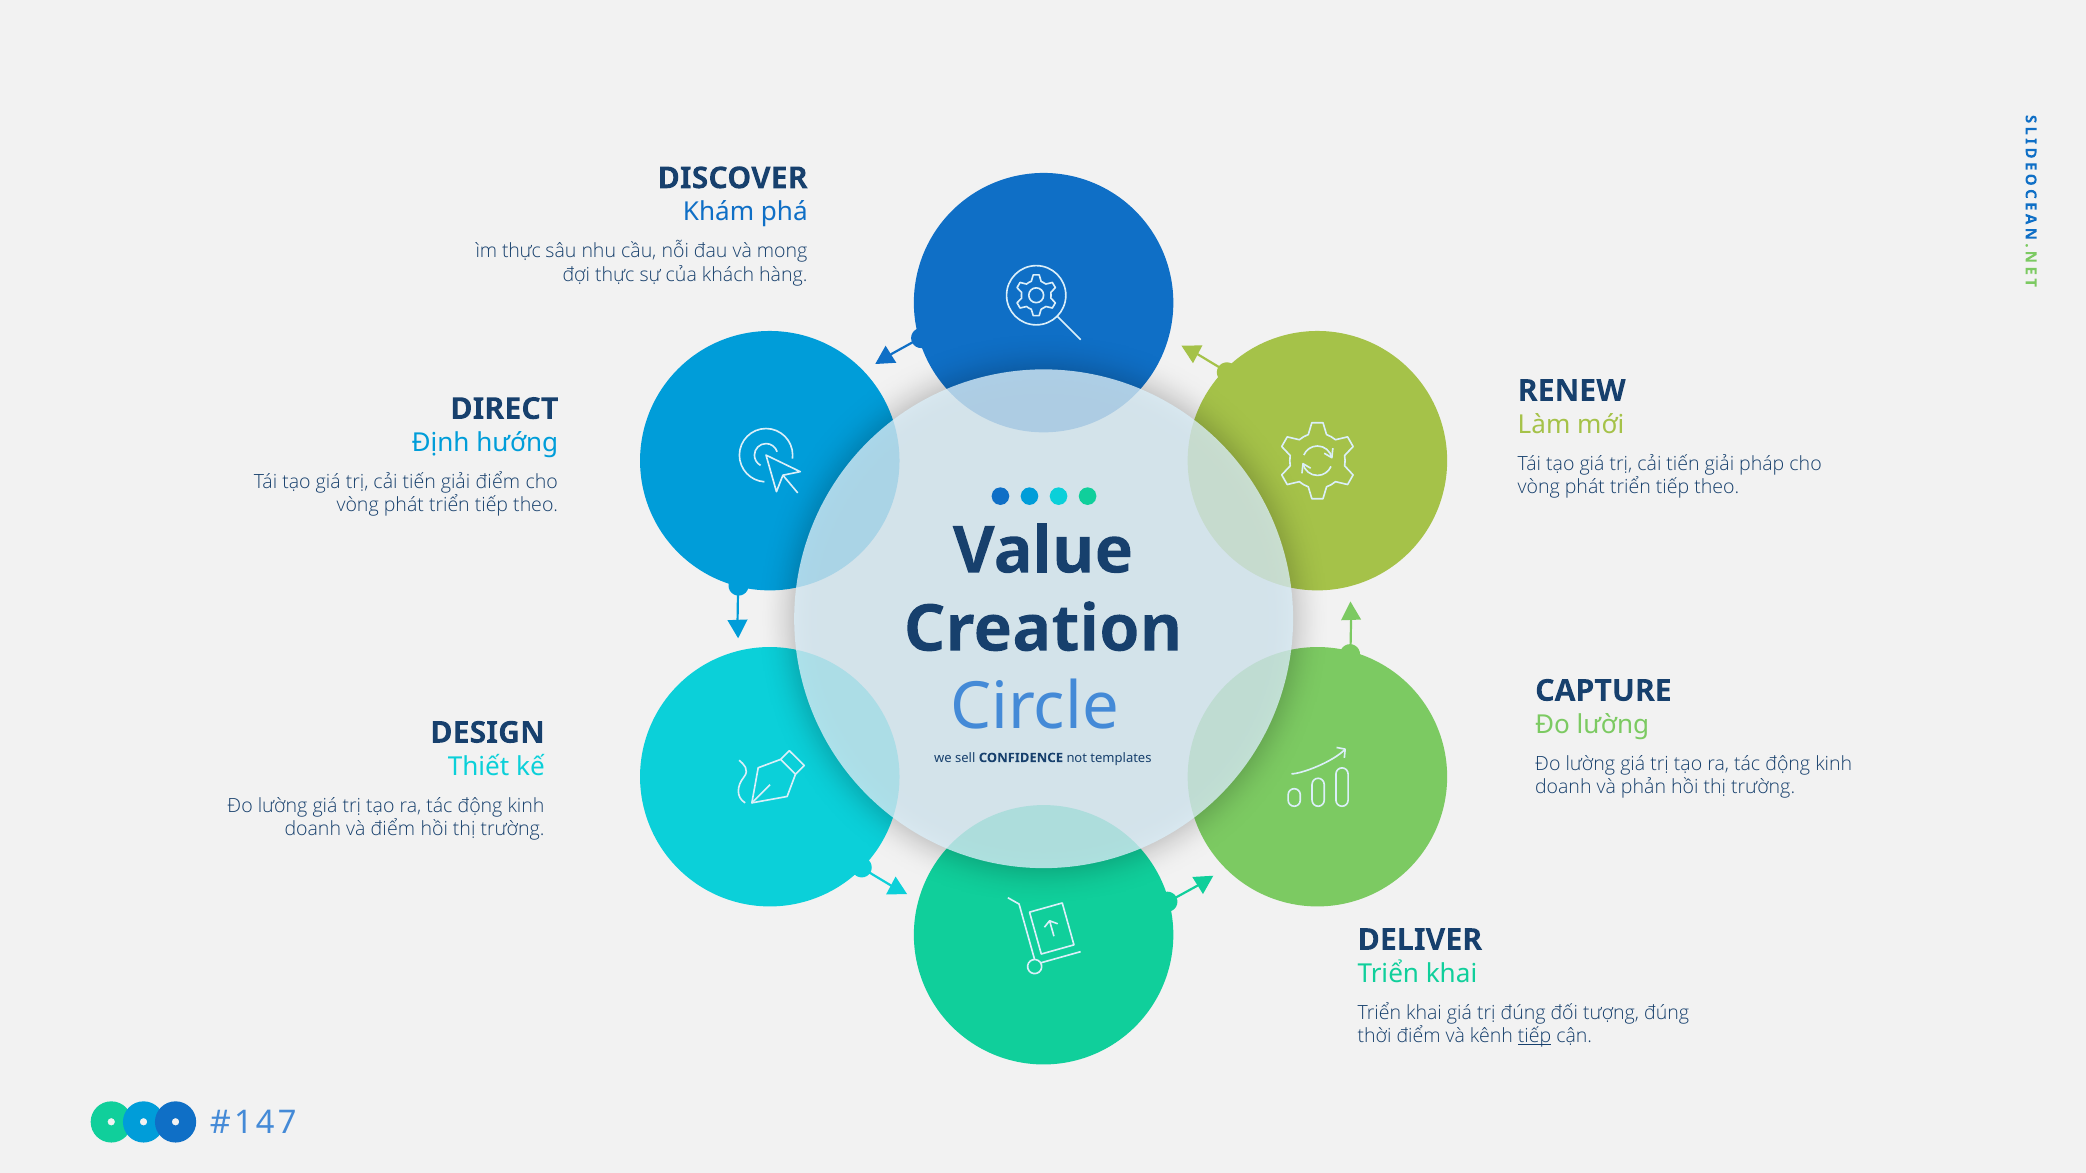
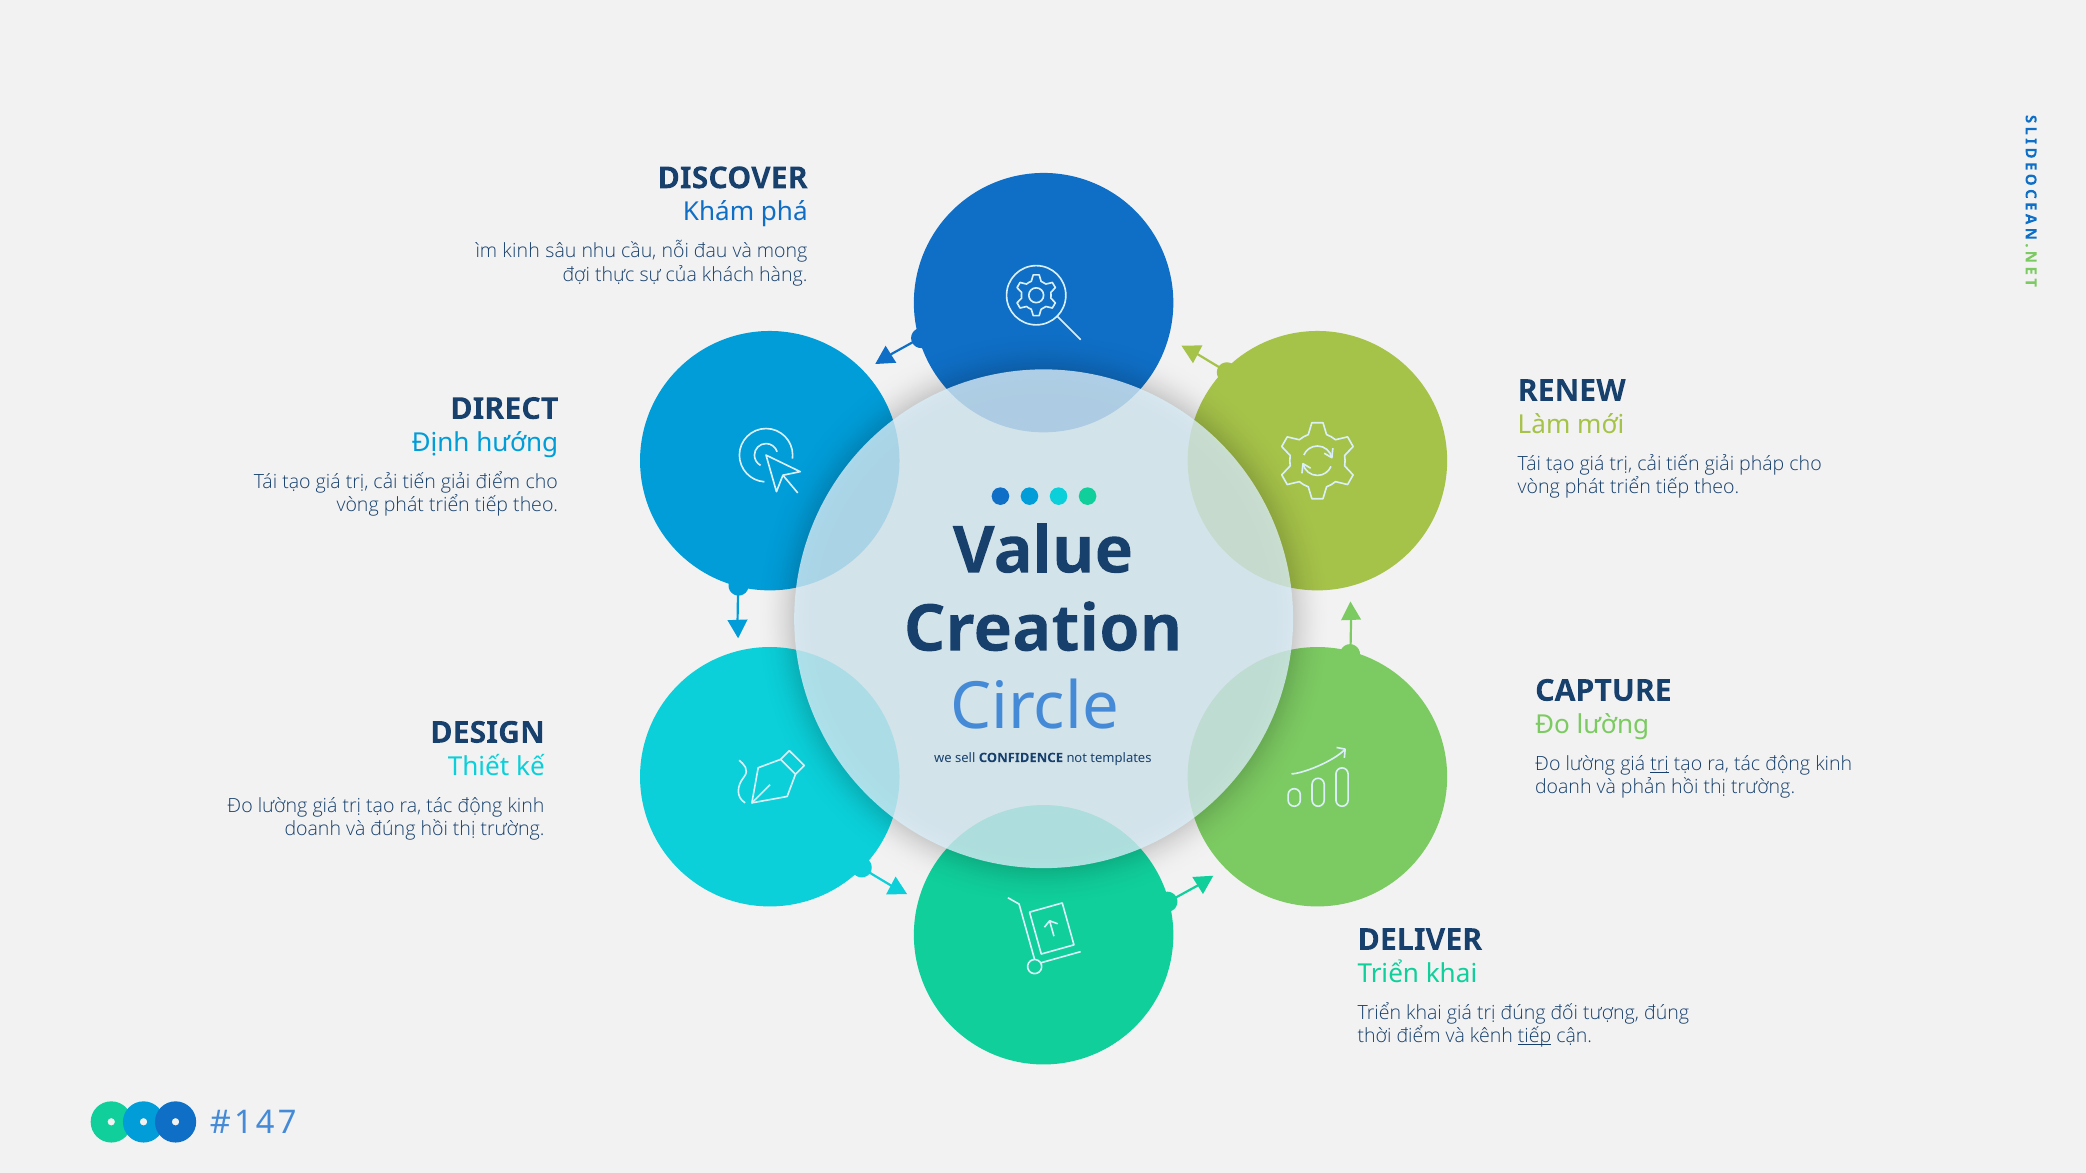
ìm thực: thực -> kinh (521, 251)
trị underline: none -> present (1660, 764)
và điểm: điểm -> đúng (393, 829)
